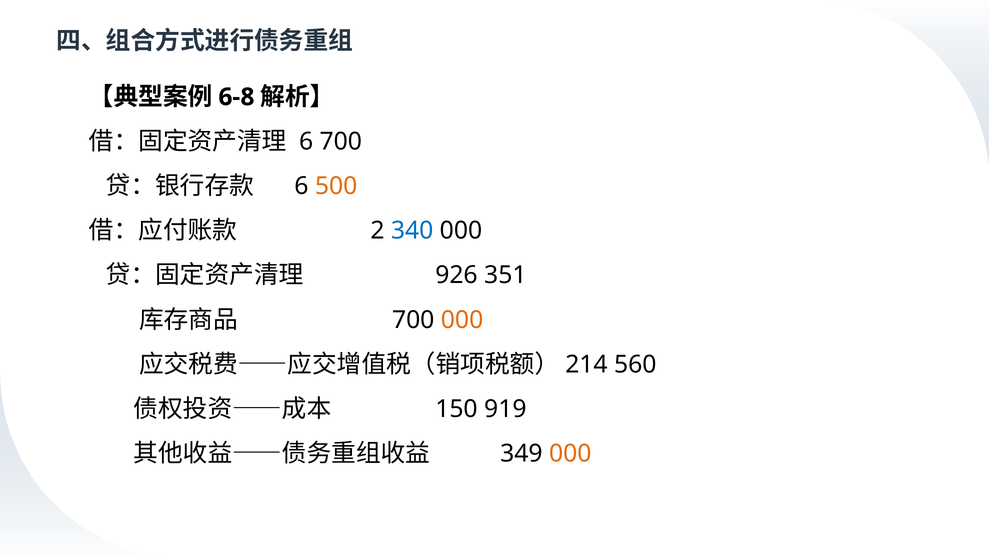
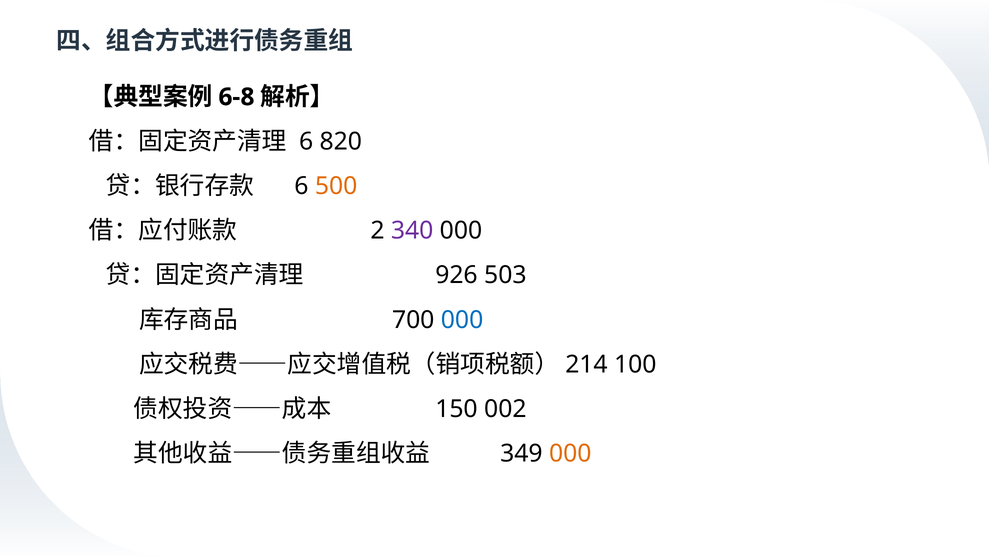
6 700: 700 -> 820 (341, 141)
340 colour: blue -> purple (412, 230)
351: 351 -> 503 (505, 275)
000 colour: orange -> blue (462, 319)
560: 560 -> 100 (635, 364)
919: 919 -> 002 (505, 408)
